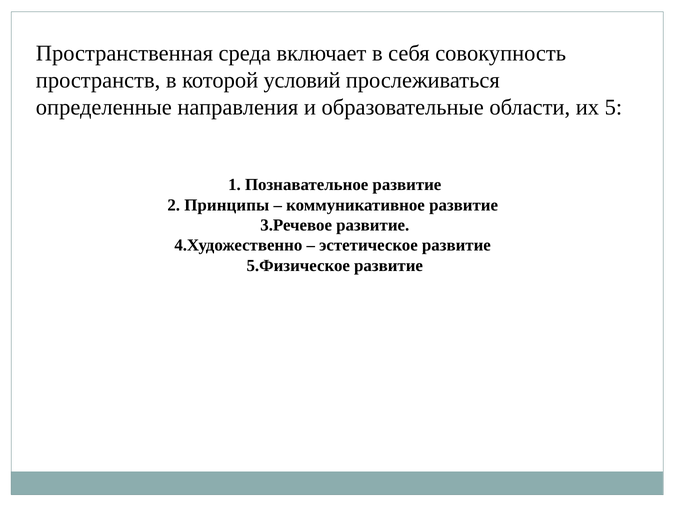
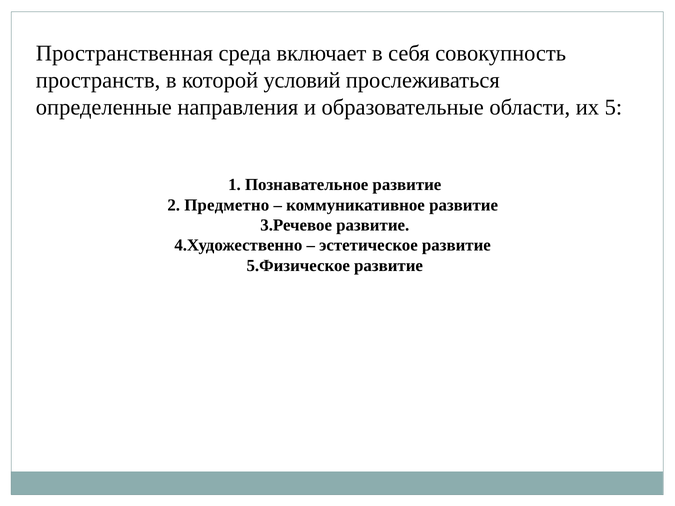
Принципы: Принципы -> Предметно (227, 205)
